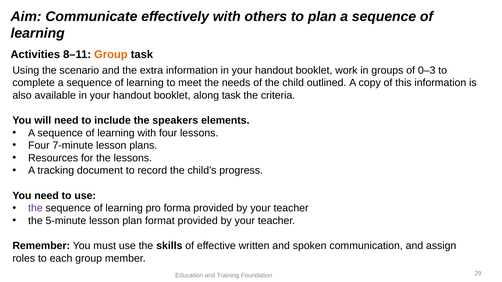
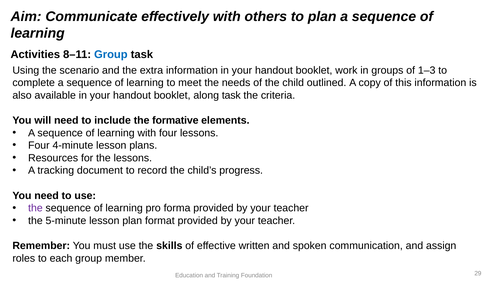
Group colour: orange -> blue (111, 54)
0–3: 0–3 -> 1–3 (427, 70)
speakers: speakers -> formative (175, 121)
7-minute: 7-minute -> 4-minute (73, 146)
